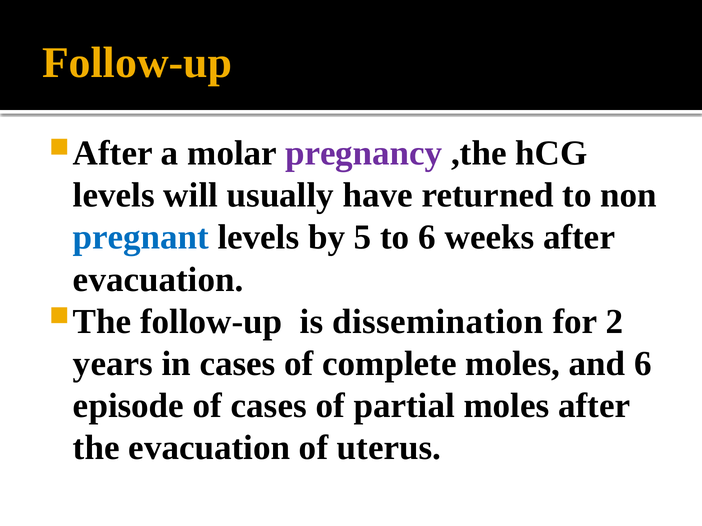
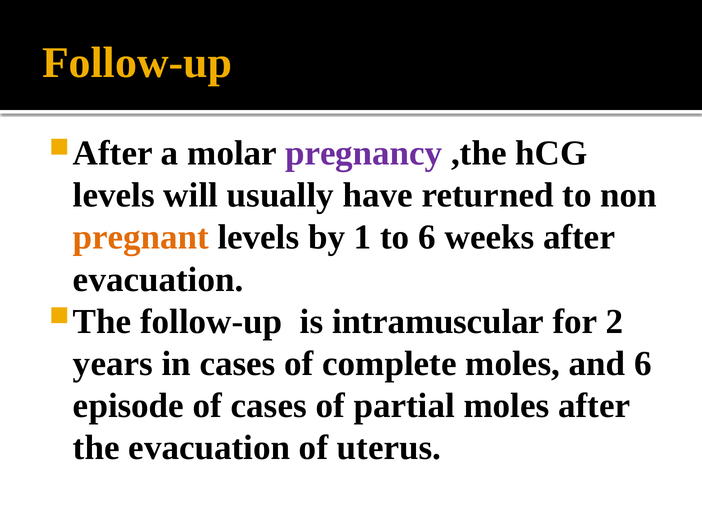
pregnant colour: blue -> orange (141, 238)
5: 5 -> 1 (363, 238)
dissemination: dissemination -> intramuscular (438, 322)
